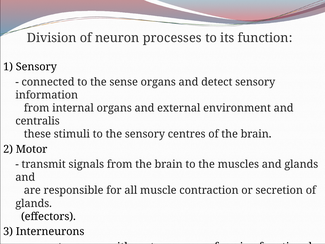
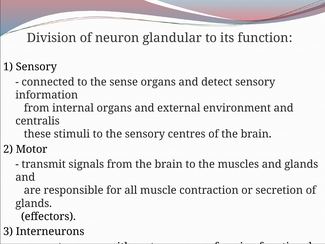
processes: processes -> glandular (172, 38)
